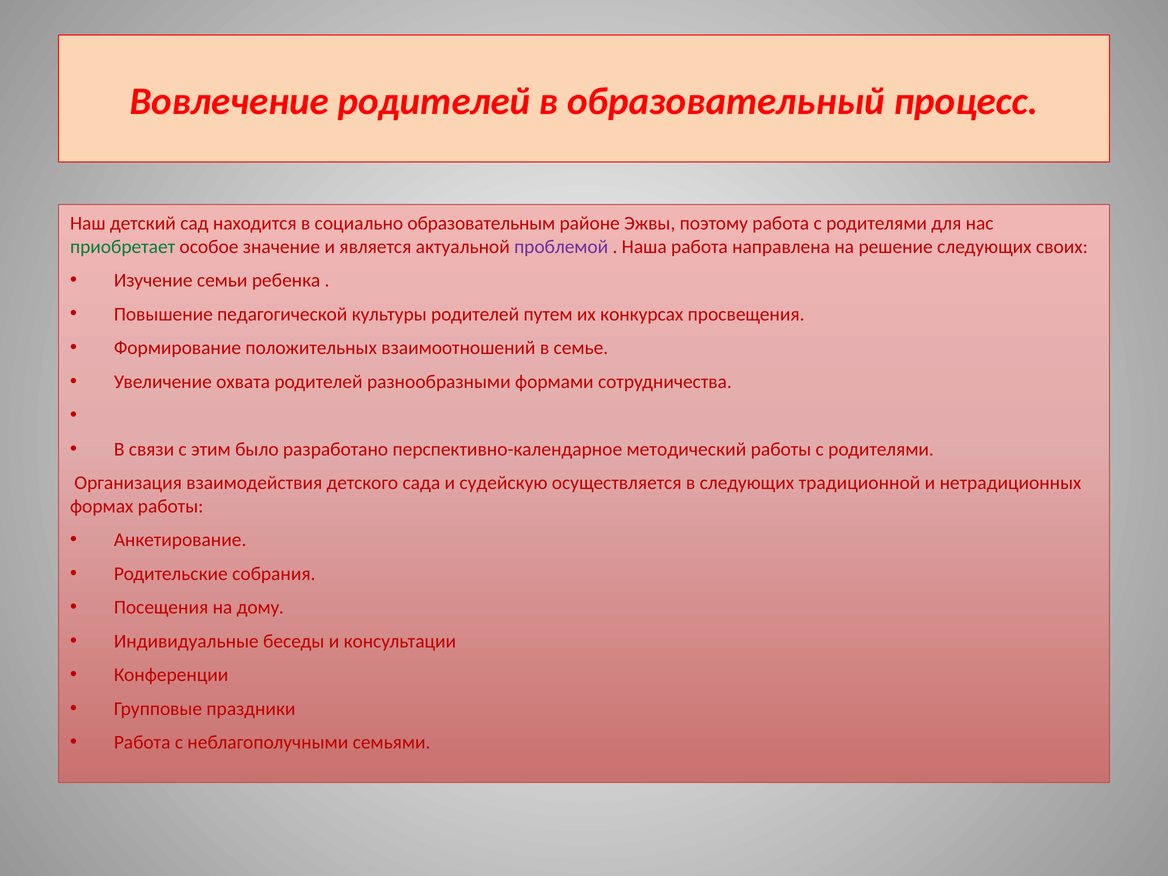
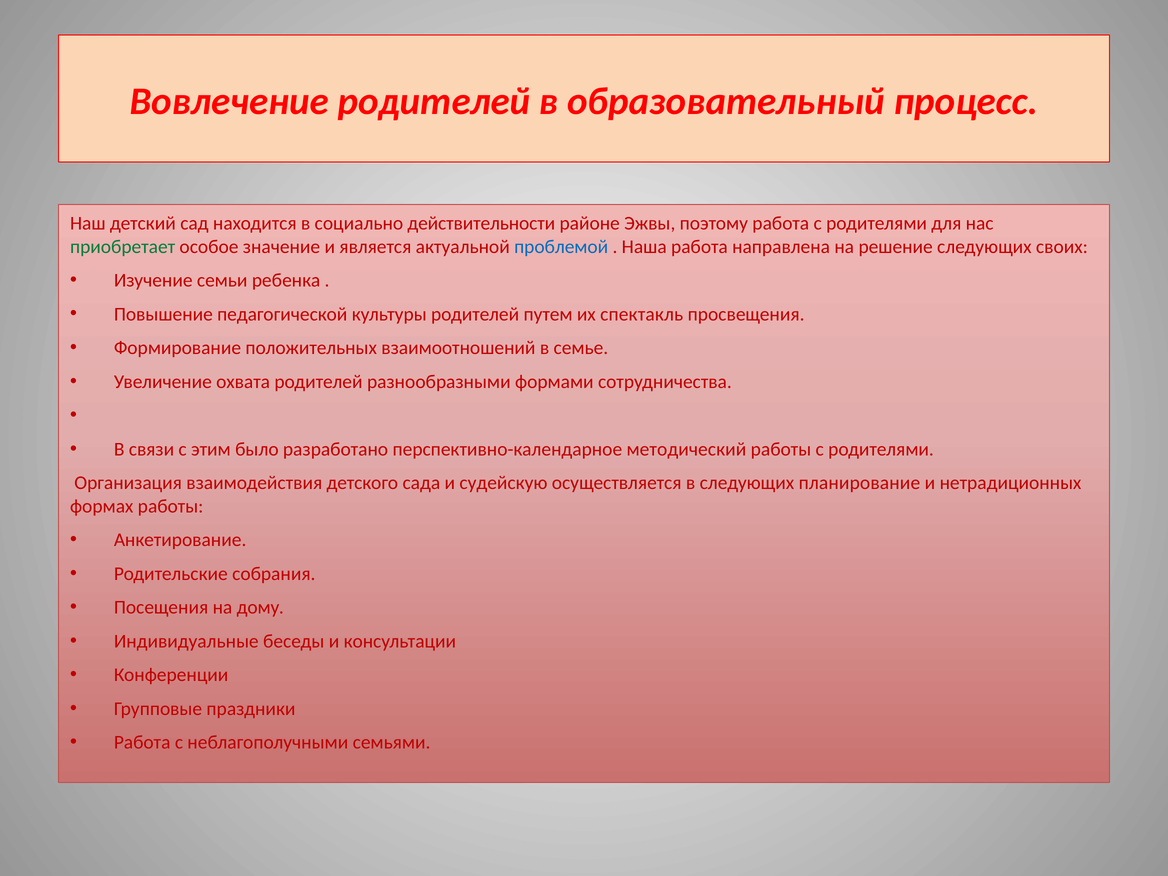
образовательным: образовательным -> действительности (481, 223)
проблемой colour: purple -> blue (561, 247)
конкурсах: конкурсах -> спектакль (642, 314)
традиционной: традиционной -> планирование (859, 483)
